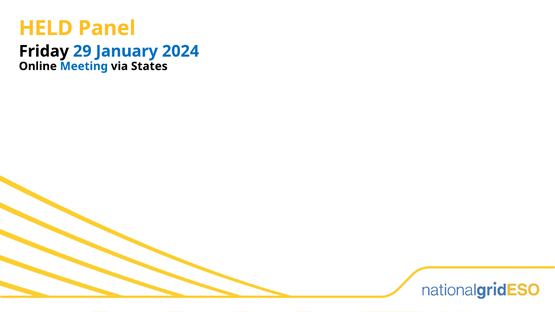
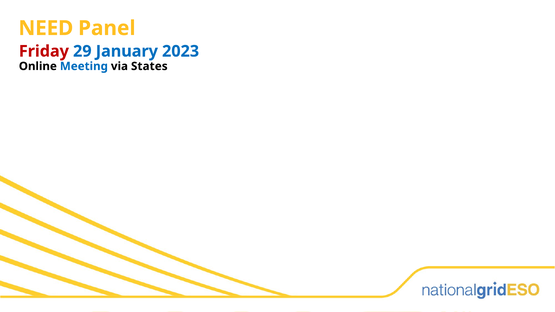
HELD: HELD -> NEED (46, 28)
Friday colour: black -> red (44, 51)
2024: 2024 -> 2023 (181, 51)
